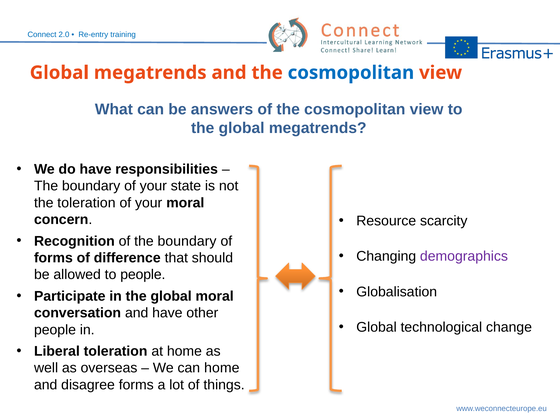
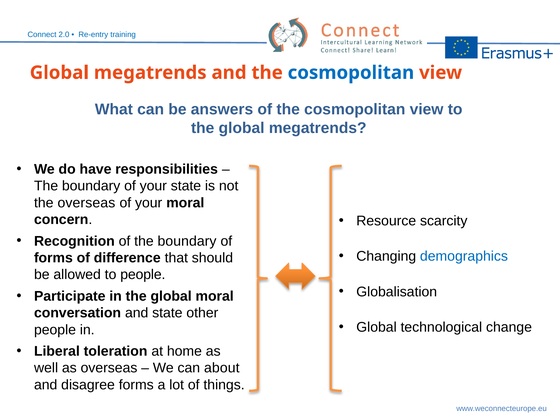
the toleration: toleration -> overseas (86, 203)
demographics colour: purple -> blue (464, 256)
and have: have -> state (167, 313)
can home: home -> about (222, 368)
